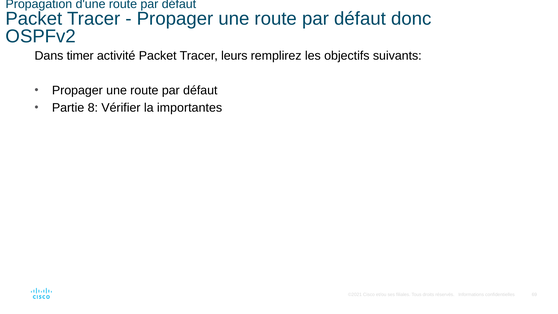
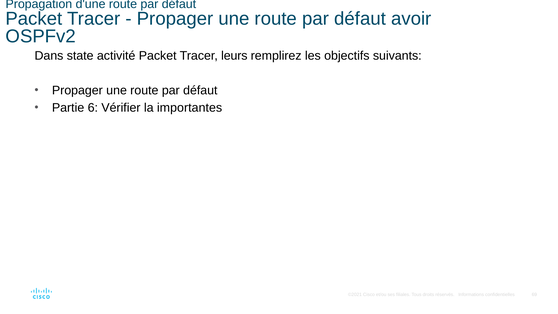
donc: donc -> avoir (411, 19)
timer: timer -> state (80, 56)
8: 8 -> 6 (93, 108)
